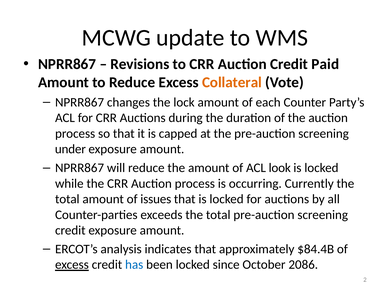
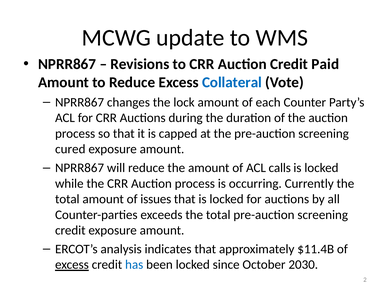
Collateral colour: orange -> blue (232, 82)
under: under -> cured (70, 149)
look: look -> calls (280, 168)
$84.4B: $84.4B -> $11.4B (316, 249)
2086: 2086 -> 2030 (303, 264)
